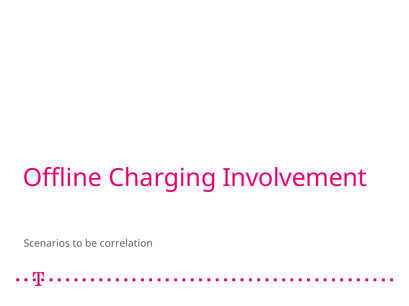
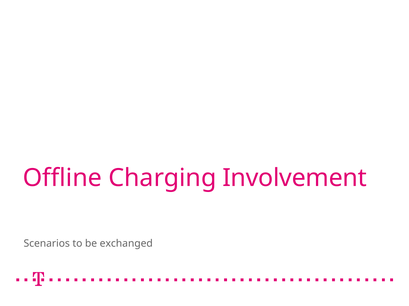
correlation: correlation -> exchanged (126, 244)
